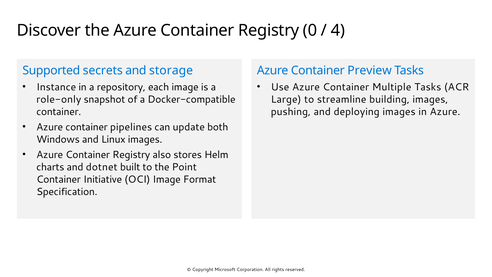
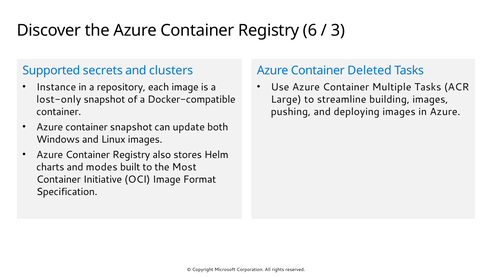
0: 0 -> 6 (310, 30)
4: 4 -> 3 (338, 30)
storage: storage -> clusters (171, 71)
Preview: Preview -> Deleted (370, 71)
role-only: role-only -> lost-only (59, 99)
container pipelines: pipelines -> snapshot (131, 127)
dotnet: dotnet -> modes (102, 167)
Point: Point -> Most (184, 167)
